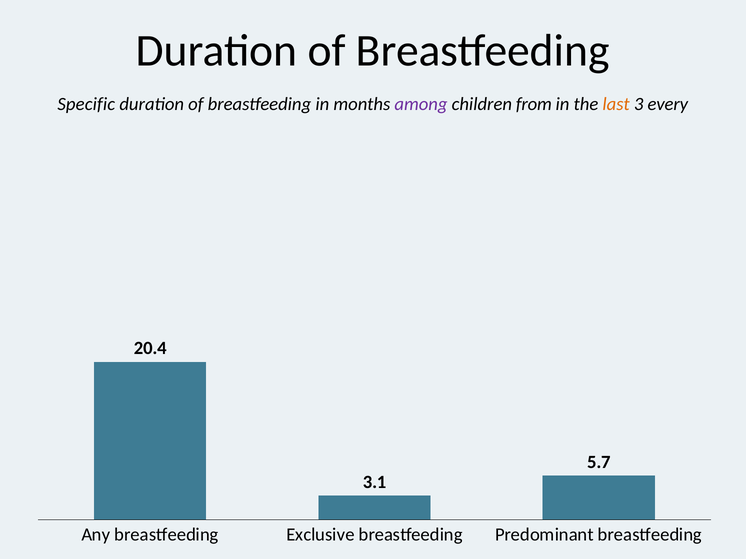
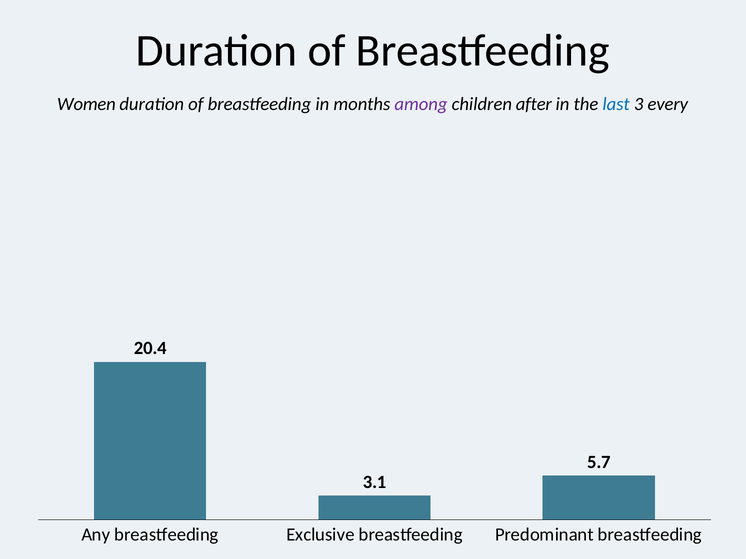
Specific: Specific -> Women (86, 104)
from: from -> after (534, 104)
last colour: orange -> blue (616, 104)
